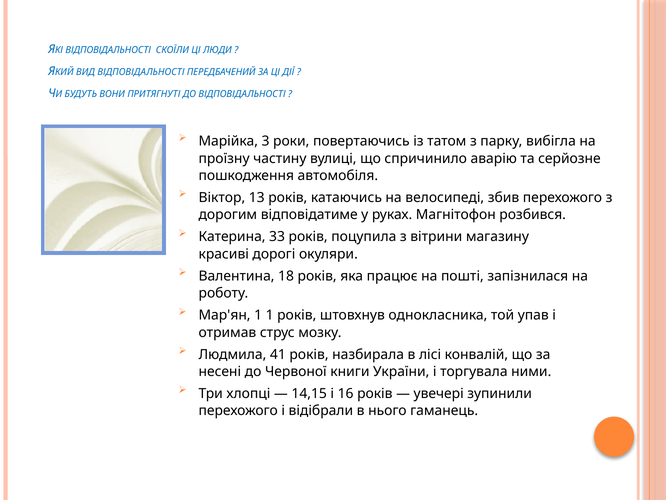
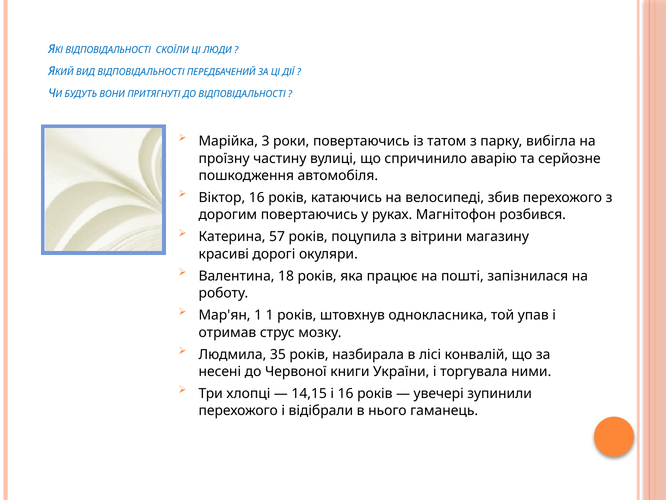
Віктор 13: 13 -> 16 (257, 197)
дорогим відповідатиме: відповідатиме -> повертаючись (309, 215)
33: 33 -> 57 (277, 237)
41: 41 -> 35 (278, 354)
